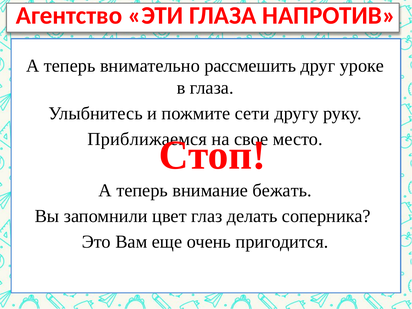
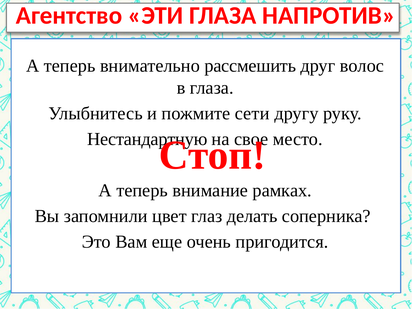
уроке: уроке -> волос (362, 66)
Приближаемся: Приближаемся -> Нестандартную (147, 139)
бежать: бежать -> рамках (282, 190)
